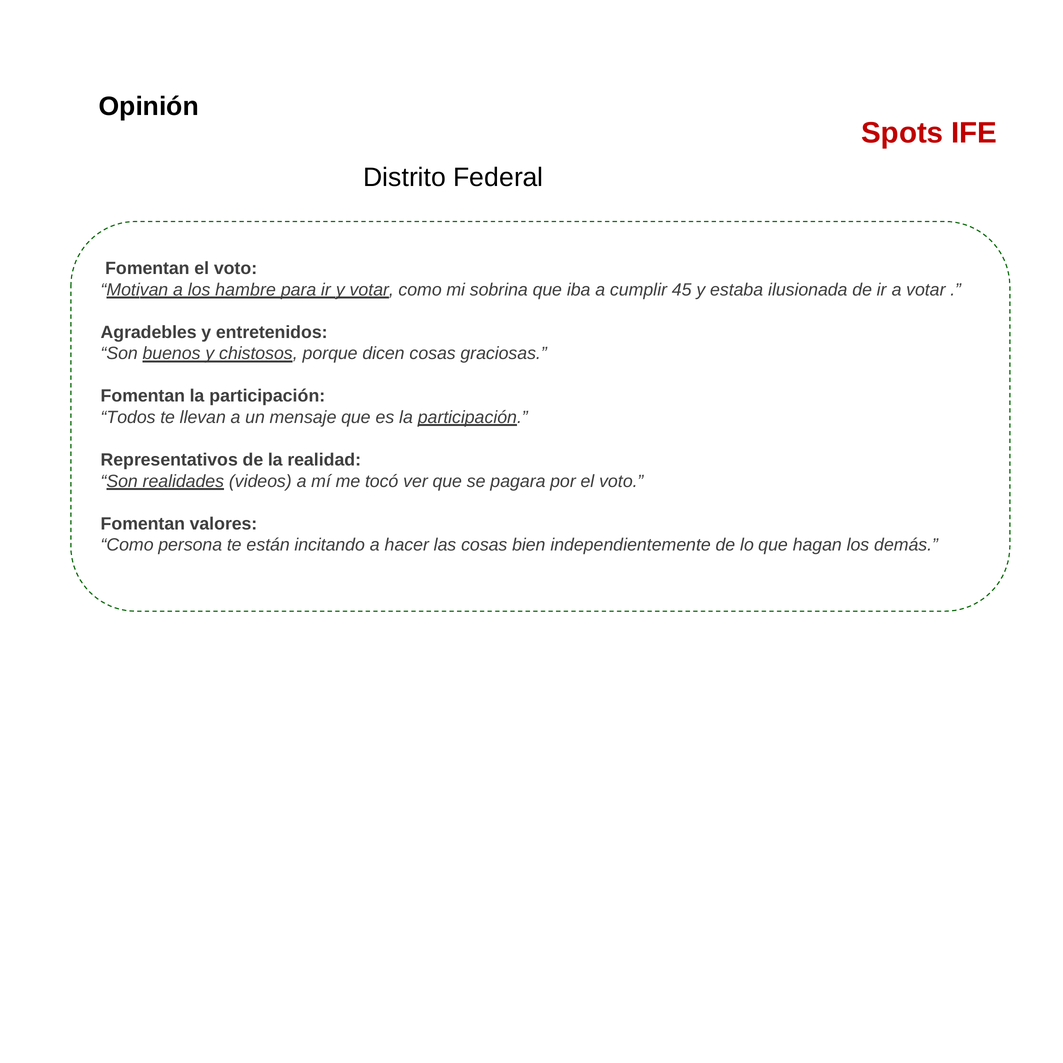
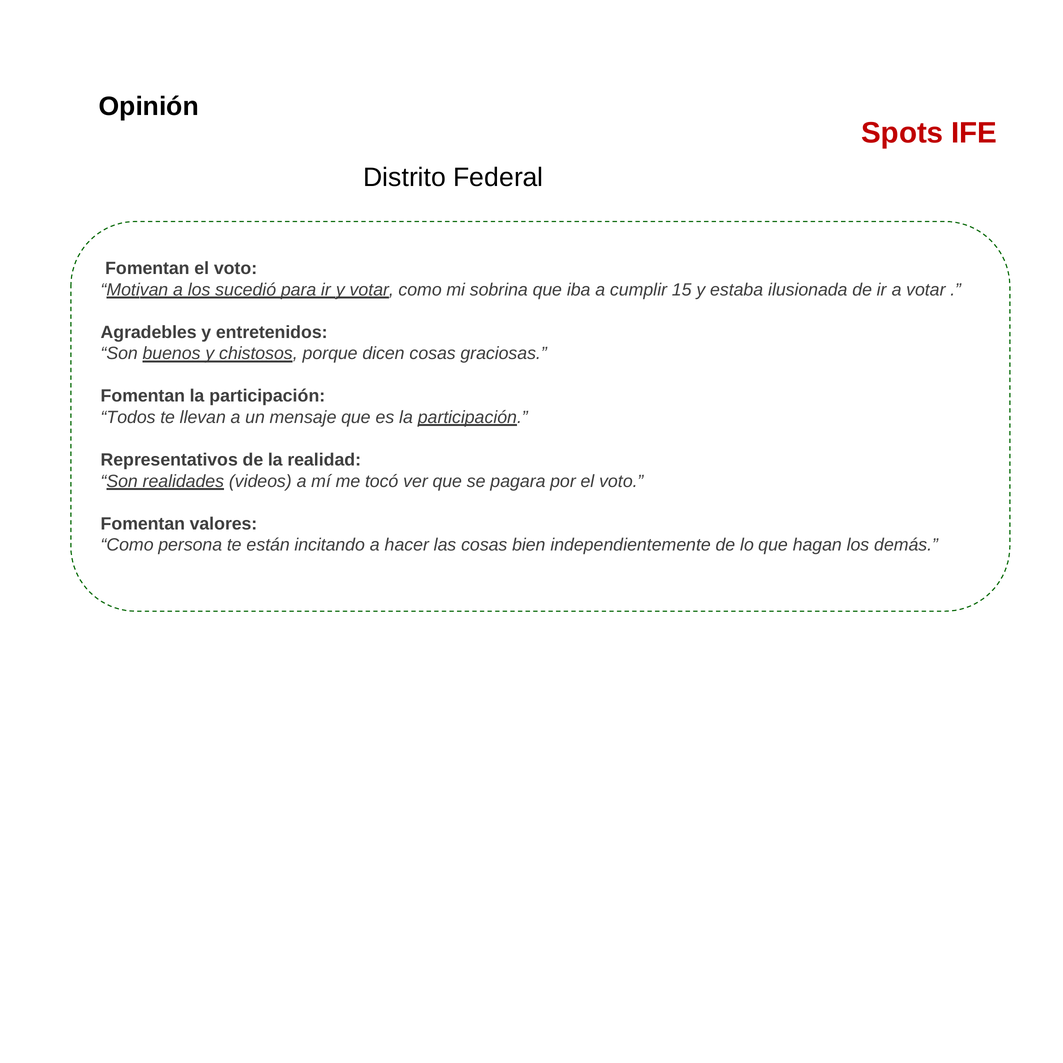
hambre: hambre -> sucedió (246, 290)
45: 45 -> 15 (682, 290)
